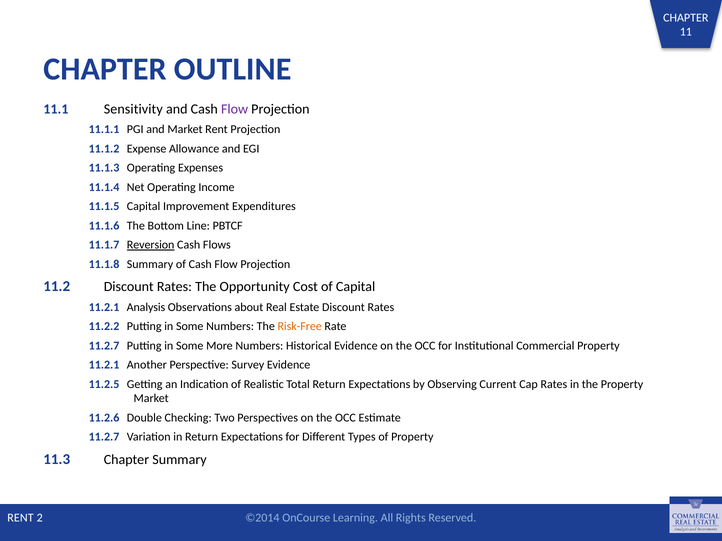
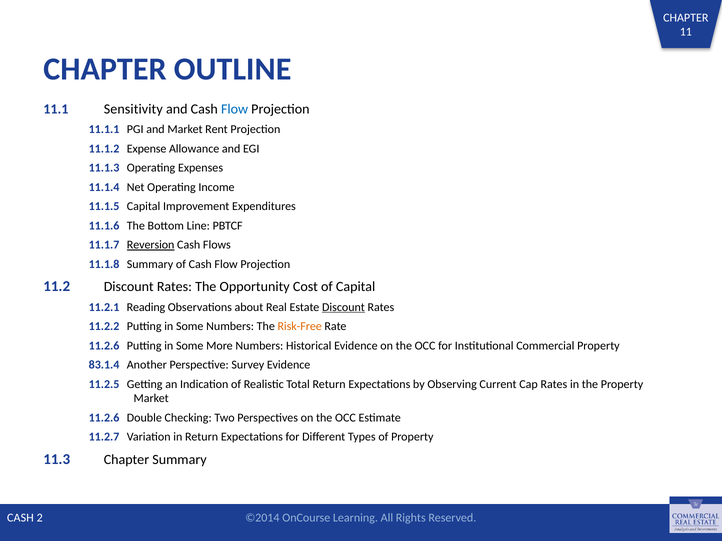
Flow colour: purple -> blue (235, 109)
Analysis: Analysis -> Reading (146, 307)
Discount underline: none -> present (343, 307)
11.2.7: 11.2.7 -> 11.2.6 (104, 346)
11.2.1: 11.2.1 -> 83.1.4 (104, 365)
RENT: RENT -> CASH (20, 518)
